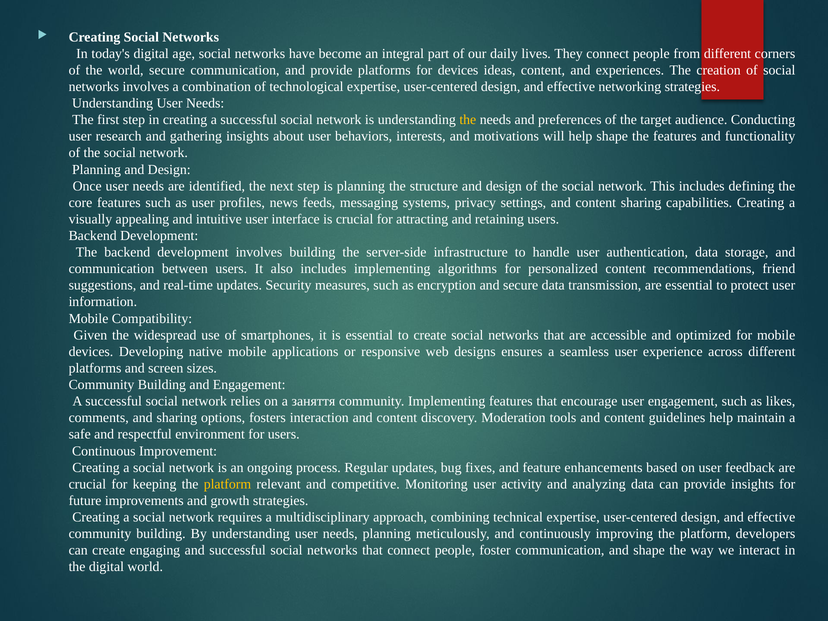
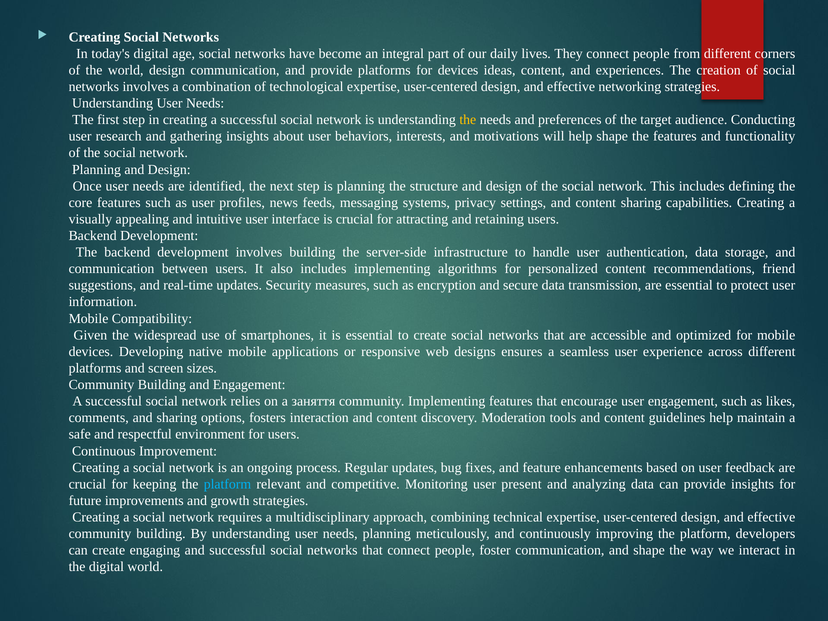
world secure: secure -> design (167, 70)
platform colour: yellow -> light blue (227, 484)
activity: activity -> present (521, 484)
